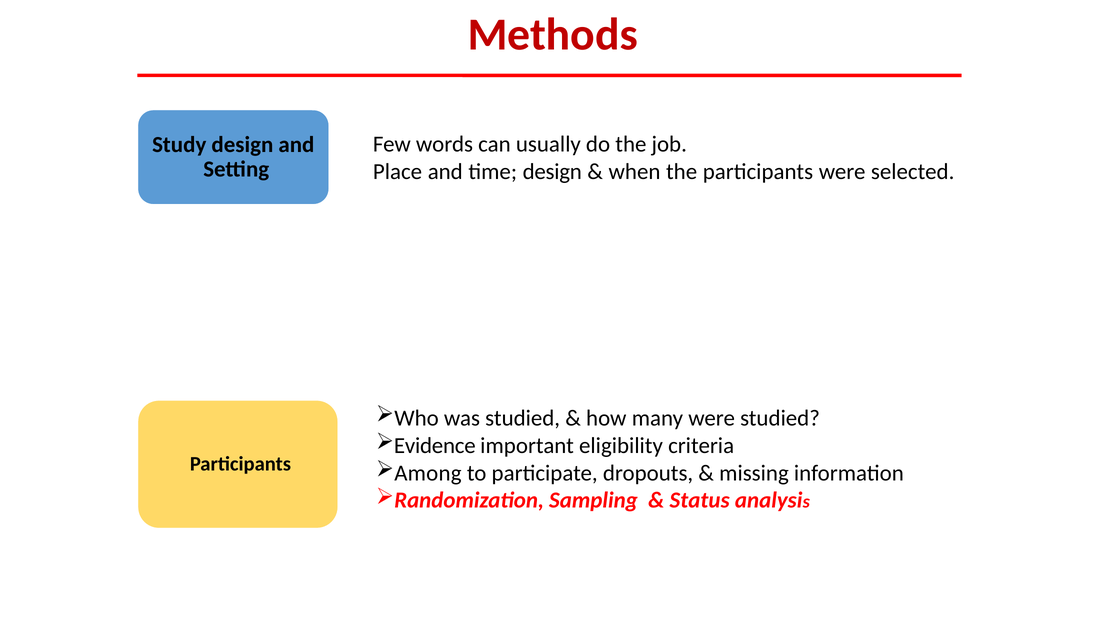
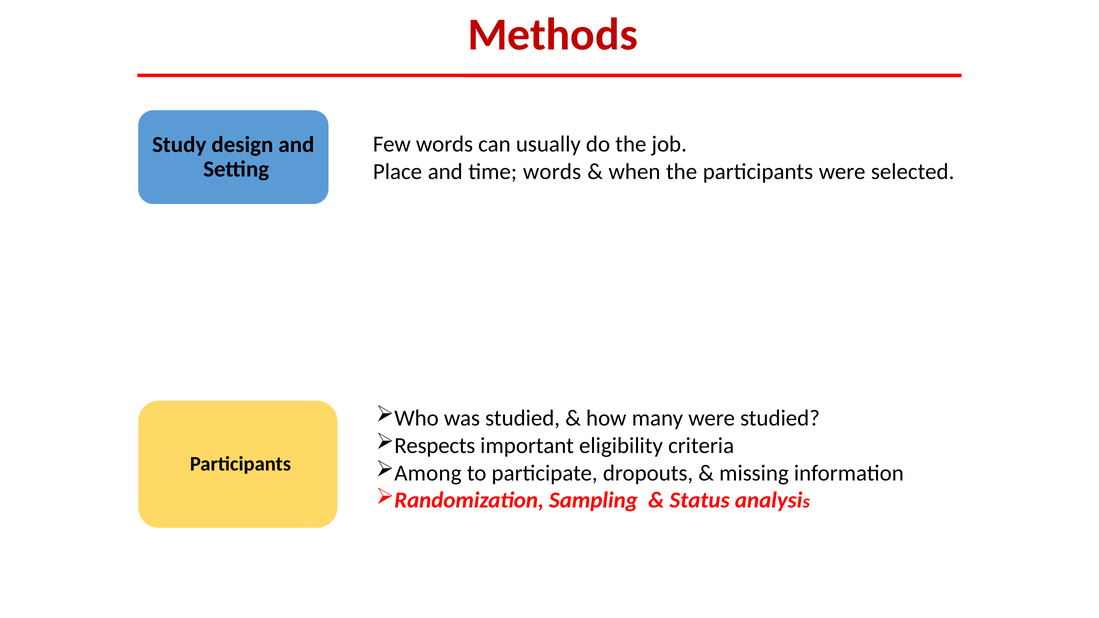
time design: design -> words (552, 172)
Evidence: Evidence -> Respects (435, 446)
